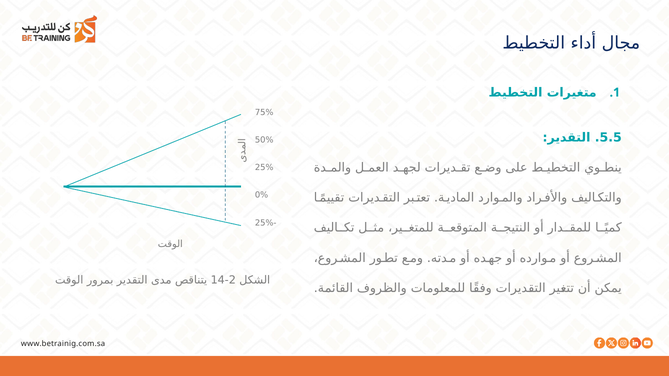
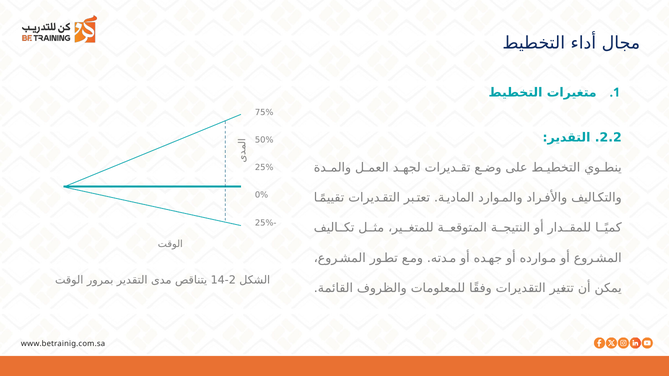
5.5: 5.5 -> 2.2 (611, 138)
